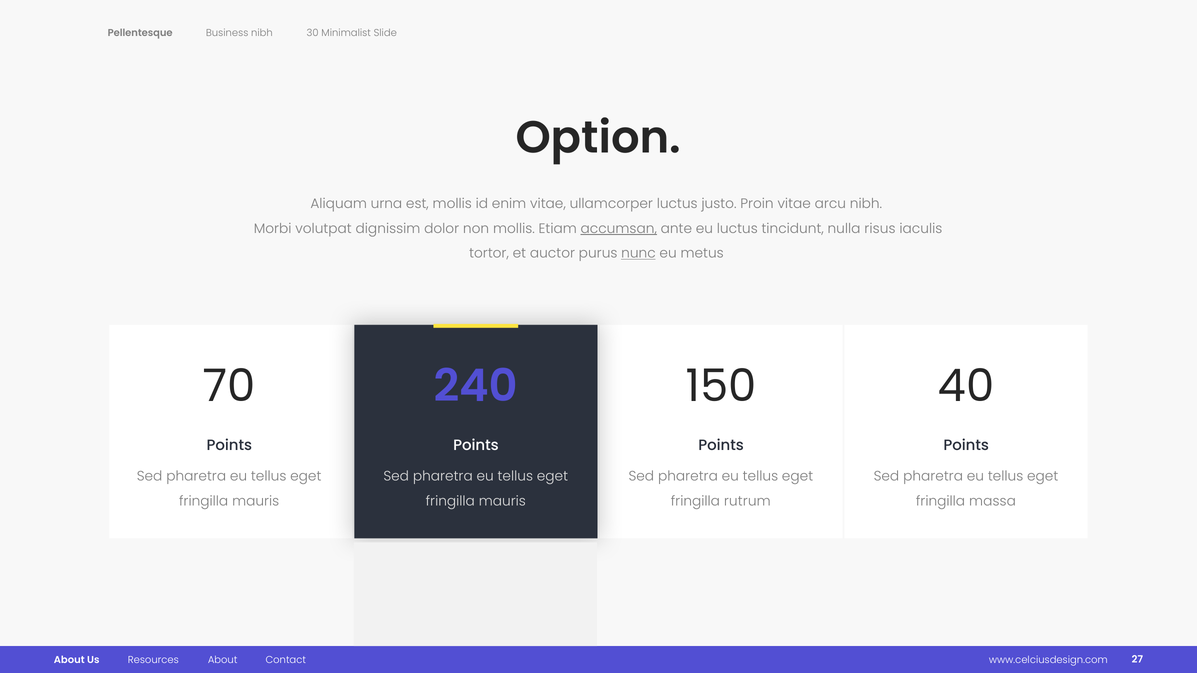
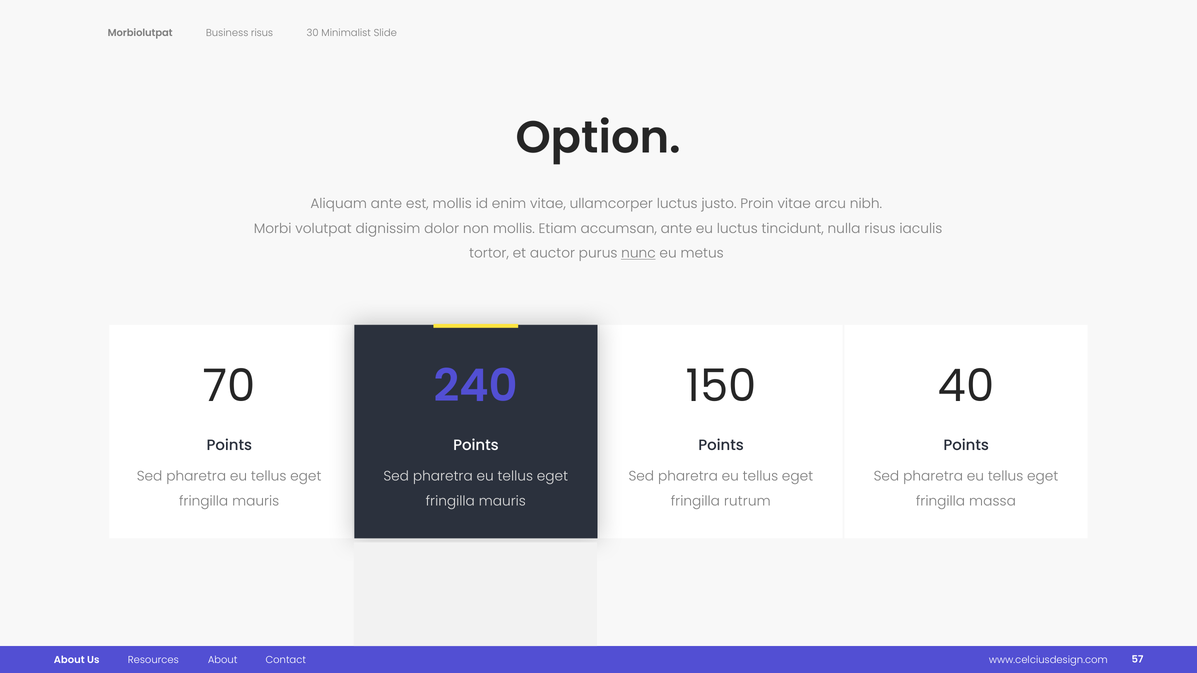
Pellentesque: Pellentesque -> Morbiolutpat (140, 33)
Business nibh: nibh -> risus (262, 33)
Aliquam urna: urna -> ante (386, 204)
accumsan underline: present -> none (619, 229)
27: 27 -> 57 (1137, 660)
